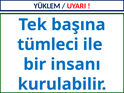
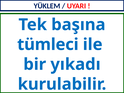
insanı: insanı -> yıkadı (76, 64)
